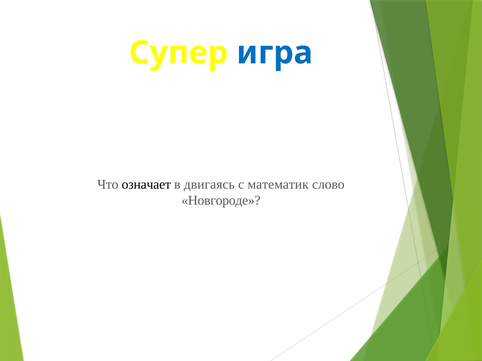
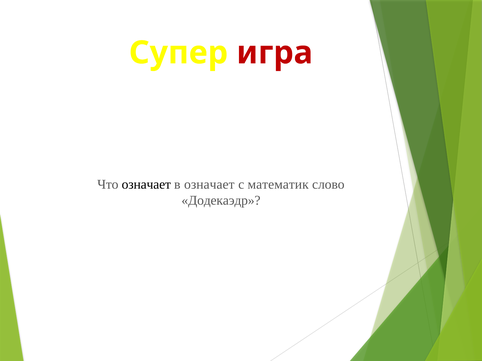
игра colour: blue -> red (275, 53)
в двигаясь: двигаясь -> означает (209, 185)
Новгороде: Новгороде -> Додекаэдр (221, 201)
